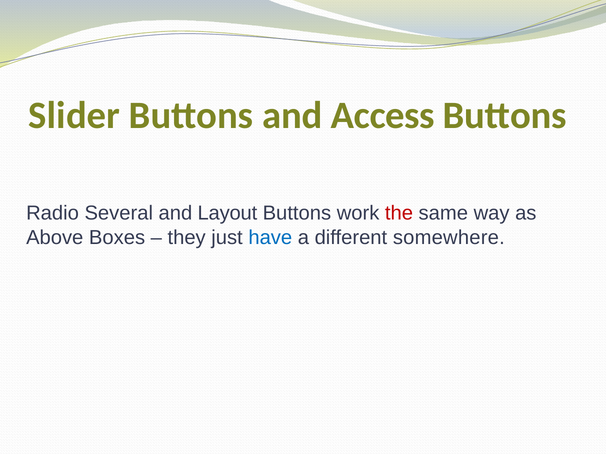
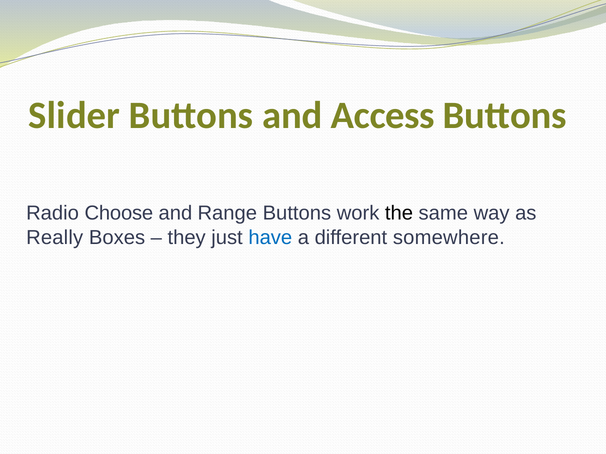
Several: Several -> Choose (119, 213)
Layout: Layout -> Range (227, 213)
the colour: red -> black (399, 213)
Above: Above -> Really (55, 238)
